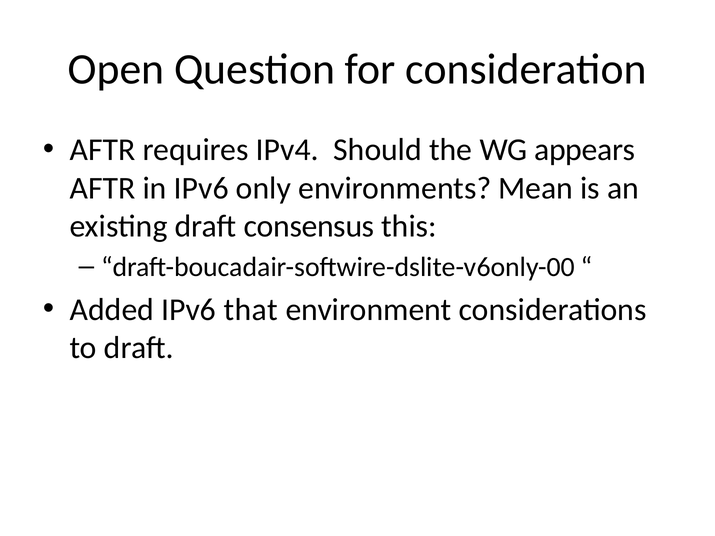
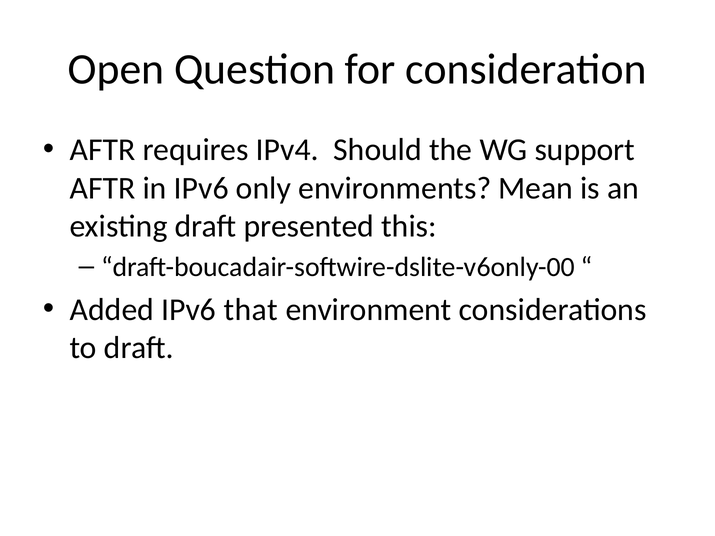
appears: appears -> support (585, 150)
consensus: consensus -> presented (309, 226)
